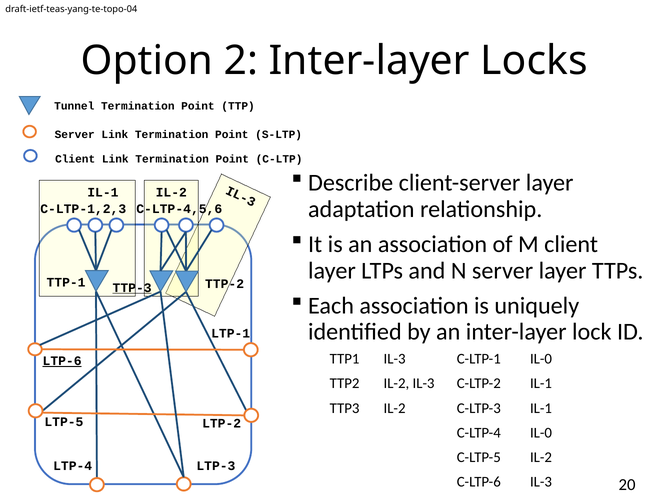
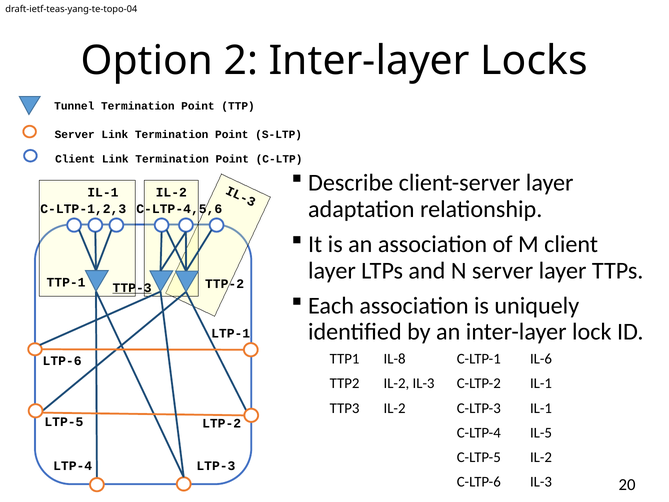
TTP1 IL-3: IL-3 -> IL-8 (395, 359)
C-LTP-1 IL-0: IL-0 -> IL-6 (541, 359)
LTP-6 underline: present -> none (62, 361)
C-LTP-4 IL-0: IL-0 -> IL-5 (541, 432)
